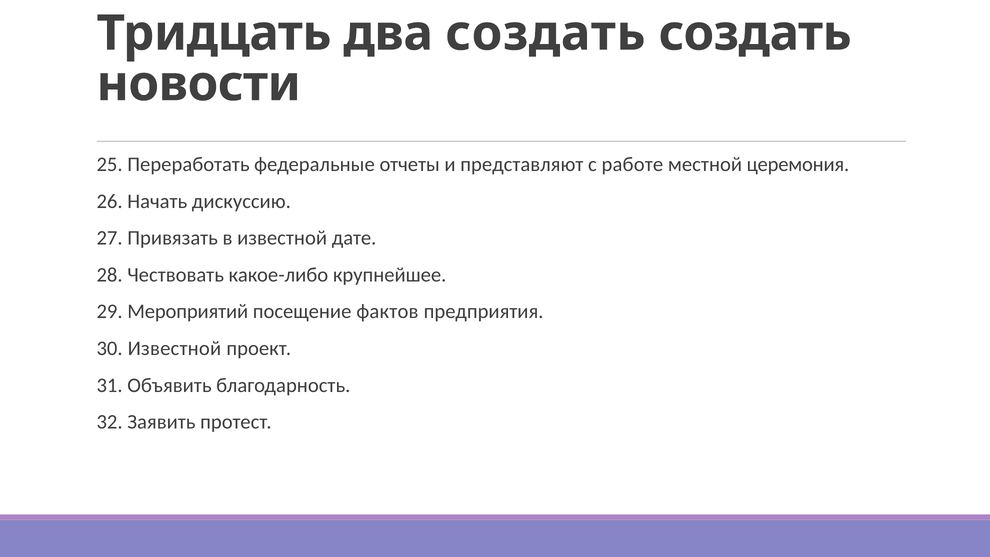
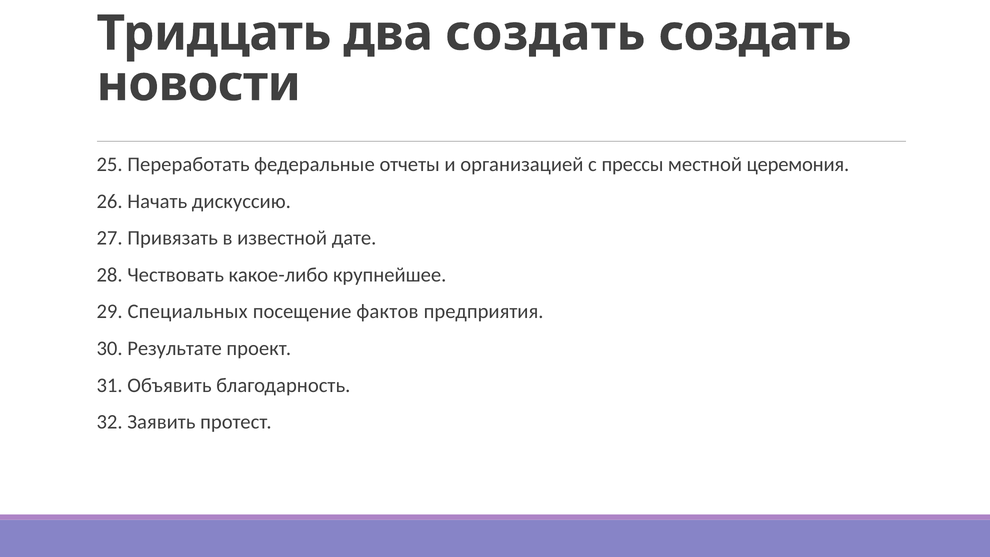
представляют: представляют -> организацией (522, 165)
работе: работе -> прессы (633, 165)
Мероприятий: Мероприятий -> Специальных (188, 312)
30 Известной: Известной -> Результате (175, 348)
